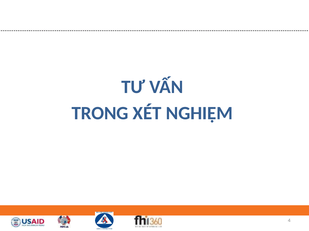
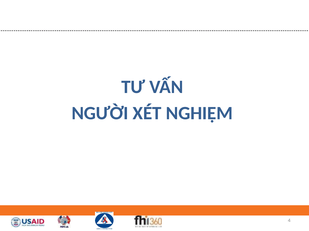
TRONG: TRONG -> NGƯỜI (100, 114)
